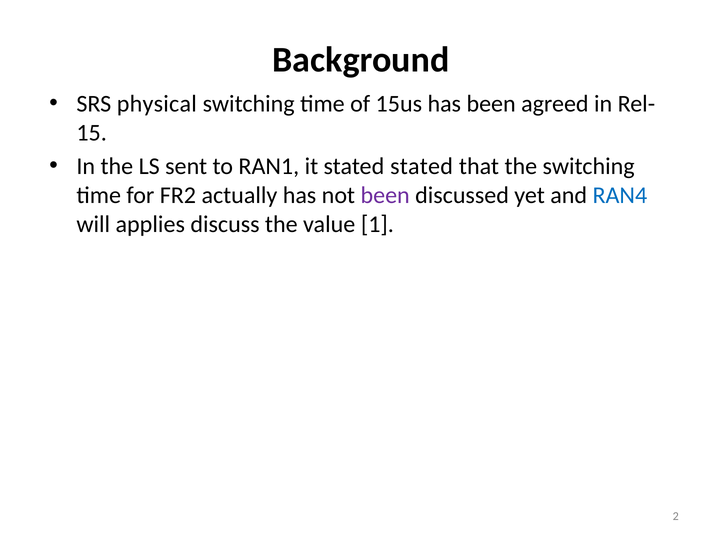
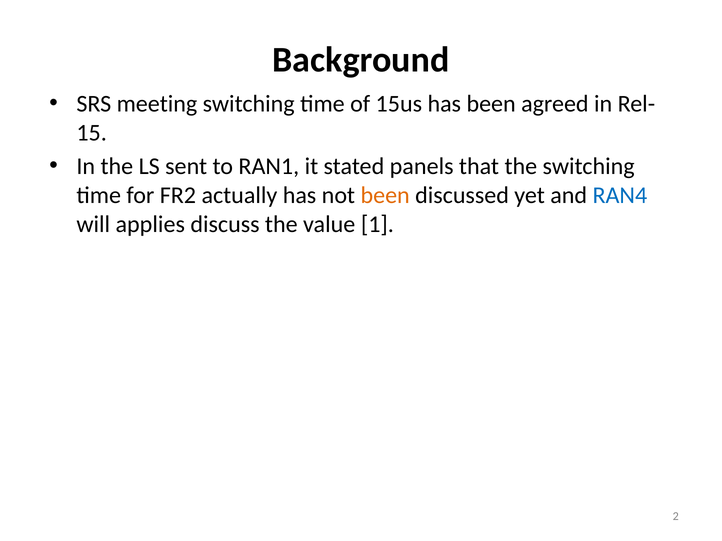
physical: physical -> meeting (157, 104)
stated stated: stated -> panels (422, 167)
been colour: purple -> orange (385, 195)
